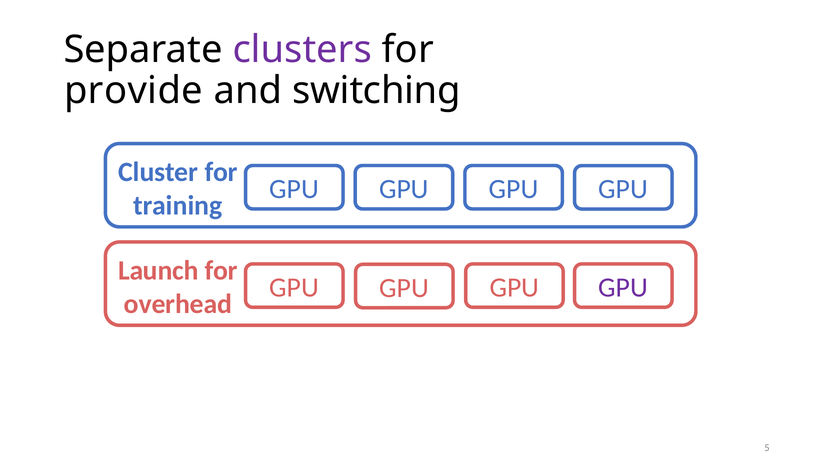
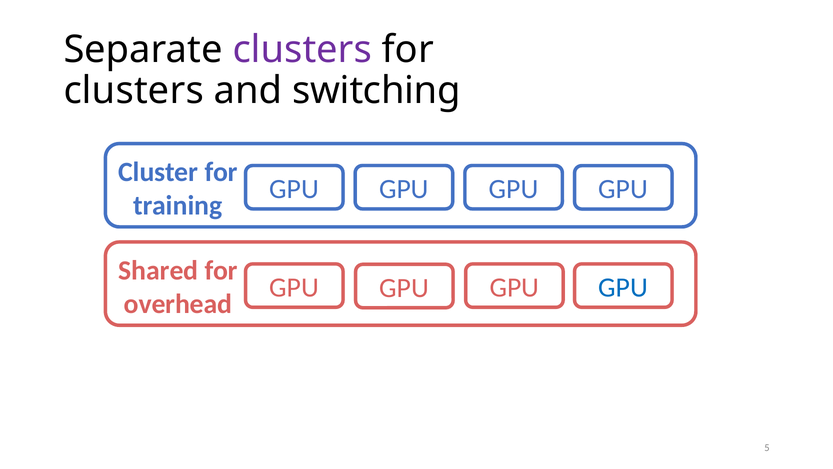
provide: provide -> clusters (134, 91)
Launch: Launch -> Shared (158, 270)
GPU colour: purple -> blue (623, 287)
